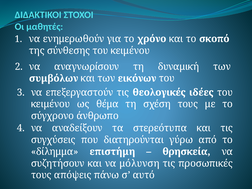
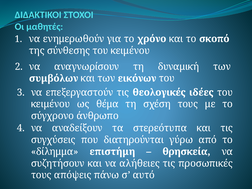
μόλυνση: μόλυνση -> αλήθειες (140, 163)
